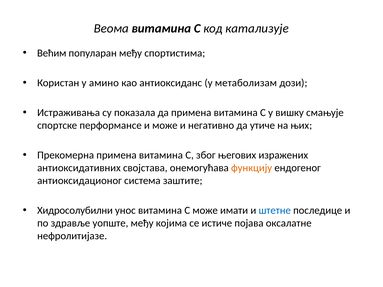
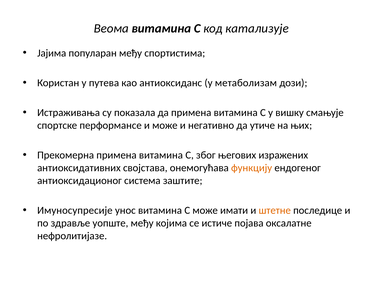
Већим: Већим -> Јајима (52, 53)
амино: амино -> путева (104, 83)
Хидросoлубилни: Хидросoлубилни -> Имуносупресије (75, 211)
штетне colour: blue -> orange (275, 211)
